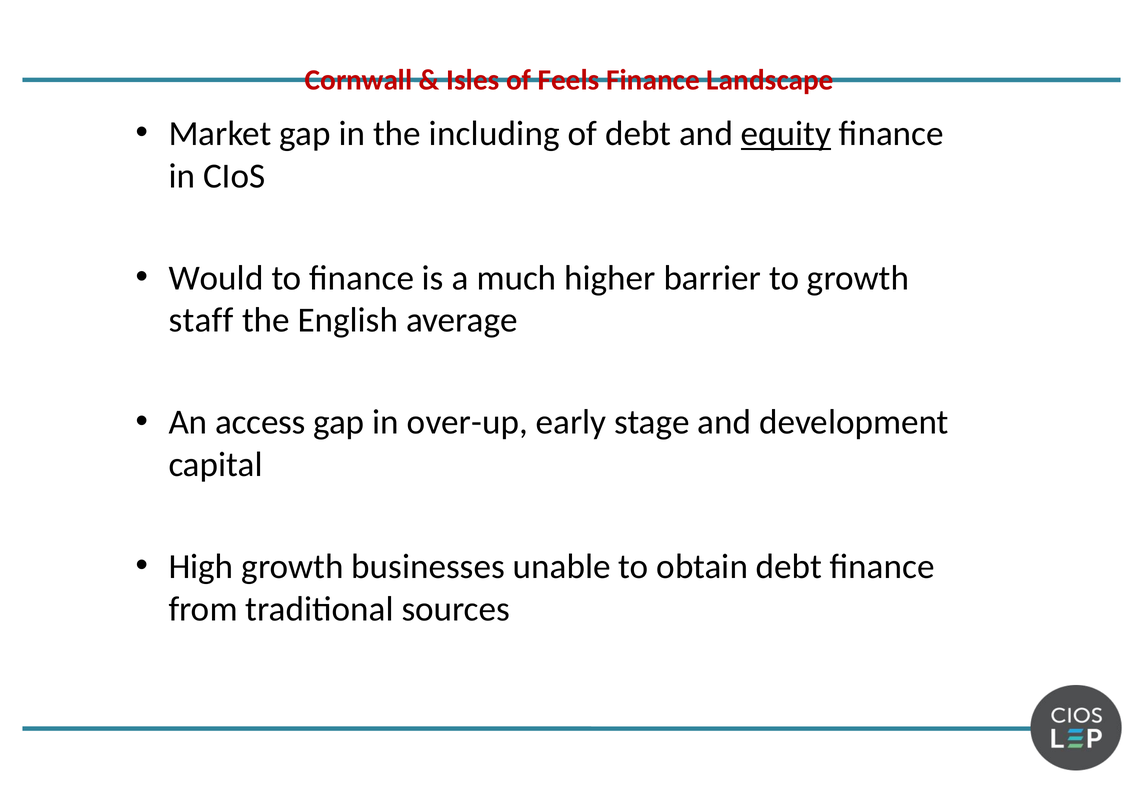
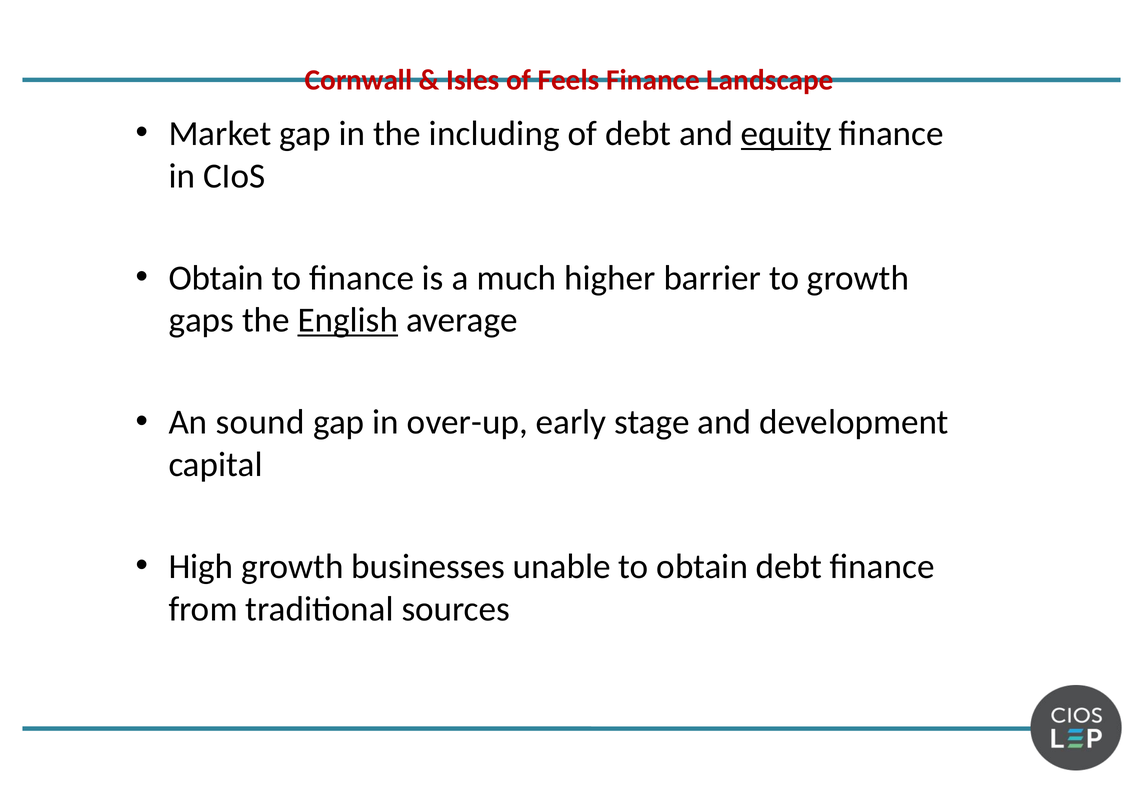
Would: Would -> Obtain (216, 278)
staff: staff -> gaps (201, 320)
English underline: none -> present (348, 320)
access: access -> sound (260, 422)
